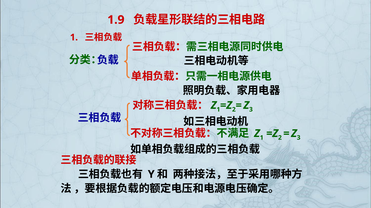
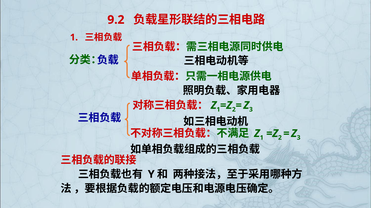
1.9: 1.9 -> 9.2 (116, 20)
